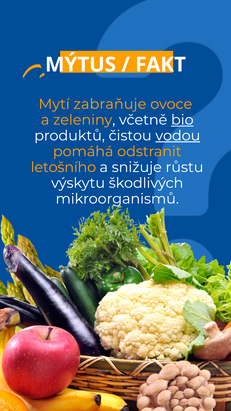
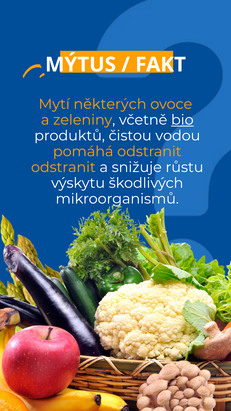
zabraňuje: zabraňuje -> některých (110, 104)
vodou underline: present -> none (178, 136)
letošního: letošního -> odstranit (63, 167)
